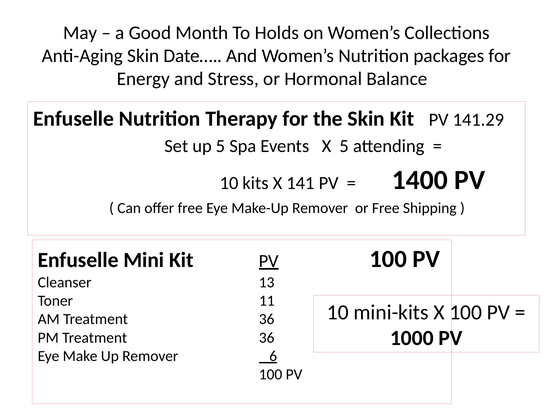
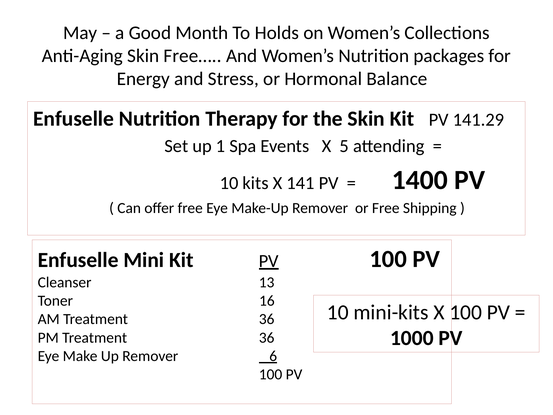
Date…: Date… -> Free… (193, 56)
up 5: 5 -> 1 (221, 146)
11: 11 -> 16 (267, 301)
